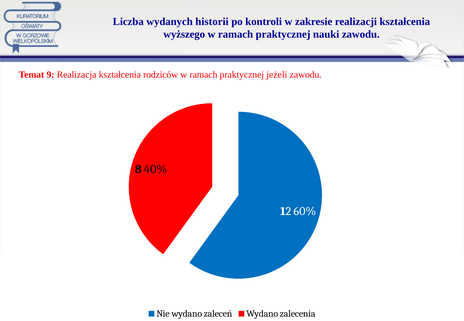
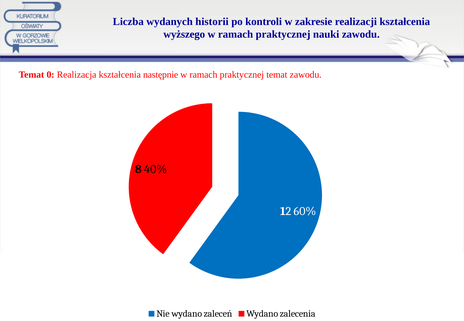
9: 9 -> 0 (51, 75)
rodziców: rodziców -> następnie (161, 75)
praktycznej jeżeli: jeżeli -> temat (277, 75)
